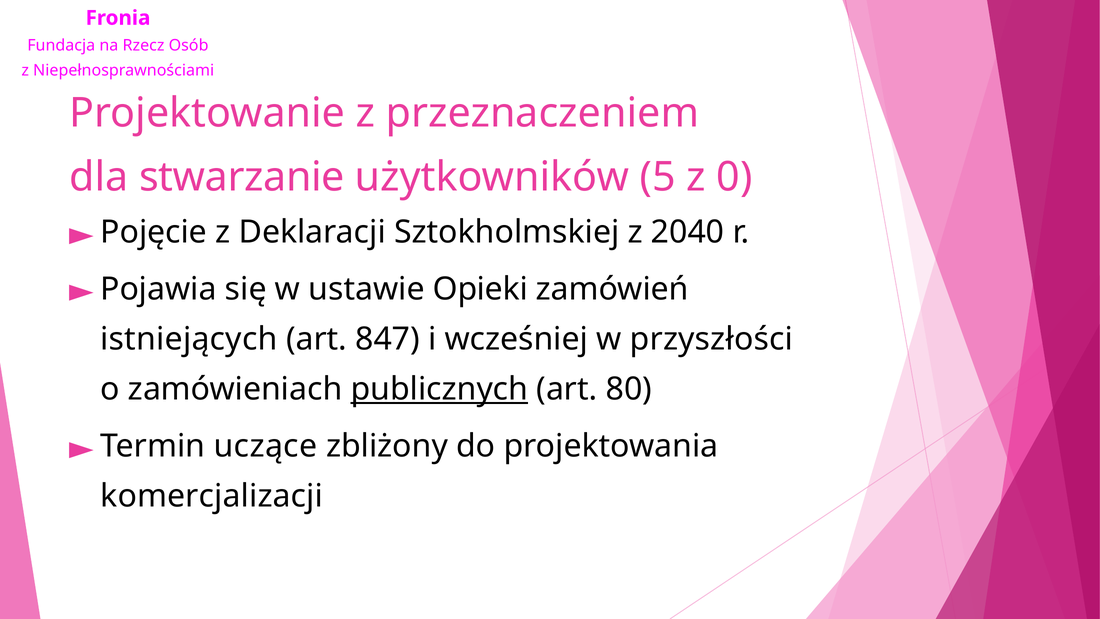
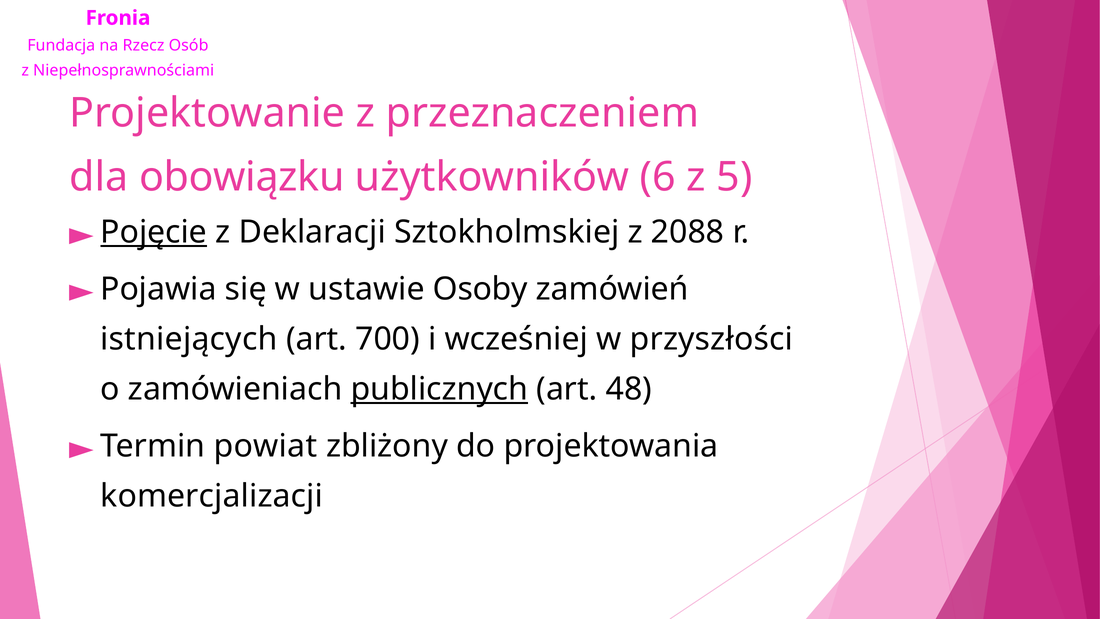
stwarzanie: stwarzanie -> obowiązku (242, 177)
5: 5 -> 6 (658, 177)
0: 0 -> 5 (734, 177)
Pojęcie underline: none -> present (154, 232)
2040: 2040 -> 2088 (688, 232)
Opieki: Opieki -> Osoby (480, 289)
847: 847 -> 700 (388, 339)
80: 80 -> 48 (629, 389)
uczące: uczące -> powiat (265, 446)
